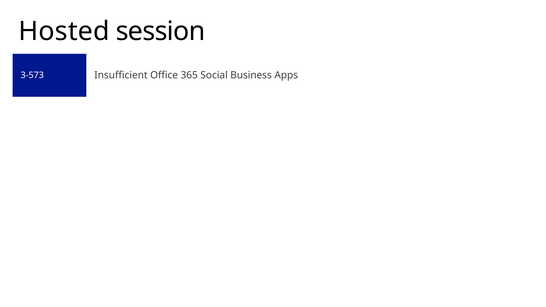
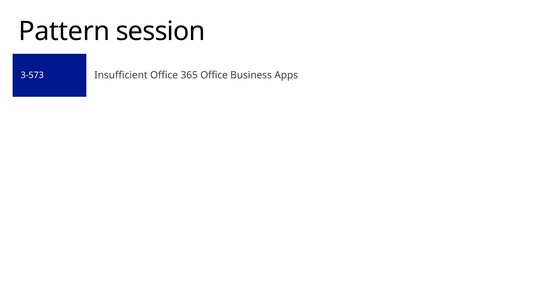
Hosted: Hosted -> Pattern (64, 31)
365 Social: Social -> Office (214, 75)
